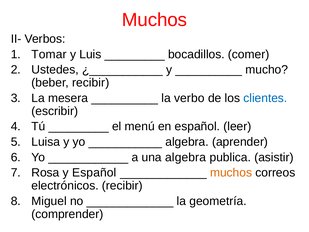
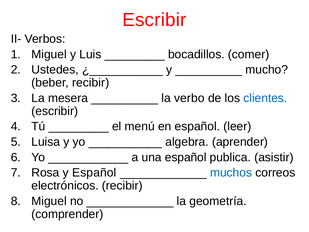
Muchos: Muchos -> Escribir (154, 20)
Tomar: Tomar -> Miguel (49, 54)
una algebra: algebra -> español (186, 157)
muchos colour: orange -> blue (231, 173)
